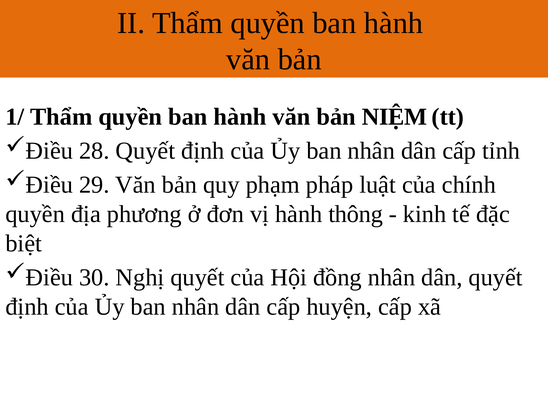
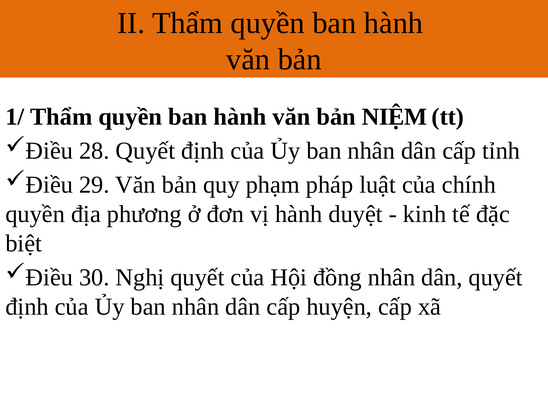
thông: thông -> duyệt (356, 214)
